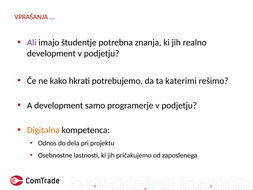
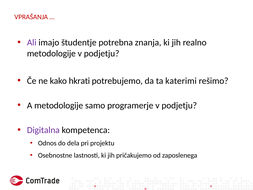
development: development -> metodologije (51, 53)
A development: development -> metodologije (59, 105)
Digitalna colour: orange -> purple (43, 130)
